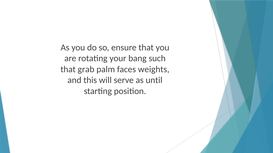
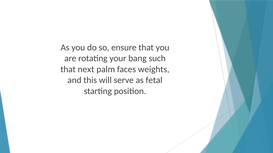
grab: grab -> next (86, 70)
until: until -> fetal (154, 80)
